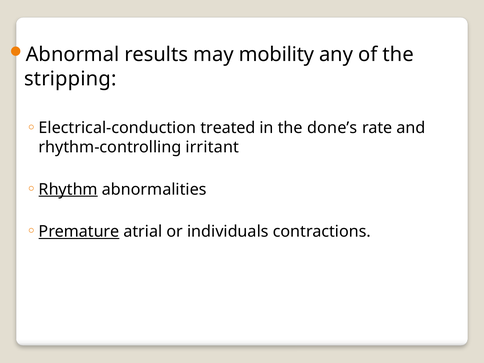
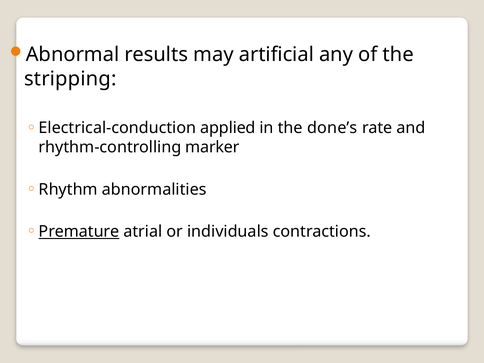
mobility: mobility -> artificial (276, 55)
treated: treated -> applied (228, 128)
irritant: irritant -> marker (212, 147)
Rhythm underline: present -> none (68, 189)
